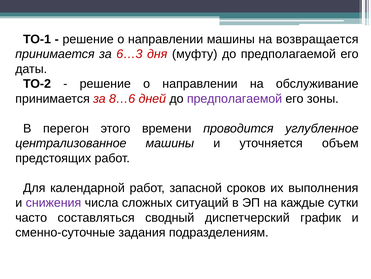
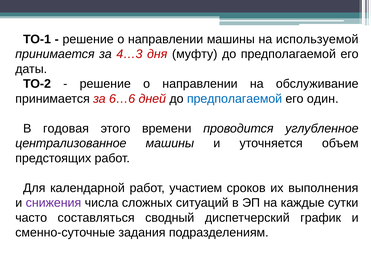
возвращается: возвращается -> используемой (317, 39)
6…3: 6…3 -> 4…3 (129, 54)
8…6: 8…6 -> 6…6 (122, 98)
предполагаемой colour: purple -> blue (235, 98)
зоны: зоны -> один (323, 98)
перегон: перегон -> годовая (66, 128)
запасной: запасной -> участием (196, 188)
